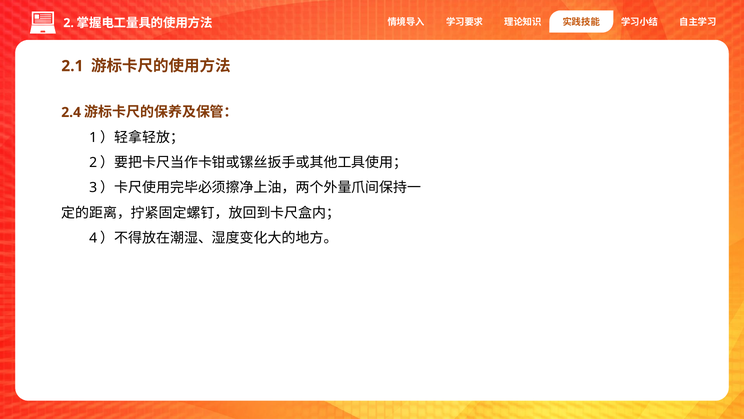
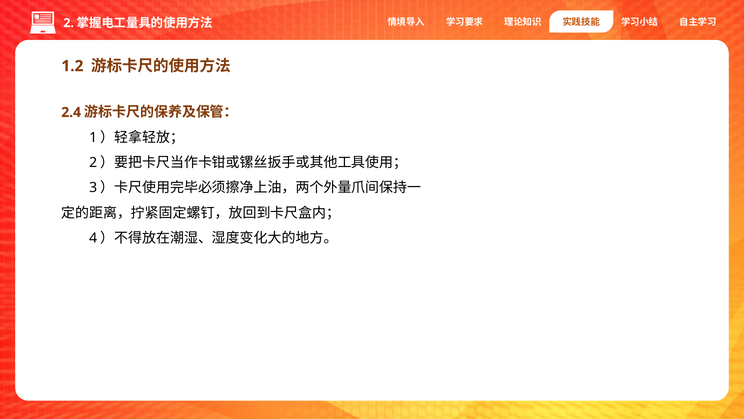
2.1: 2.1 -> 1.2 (72, 66)
